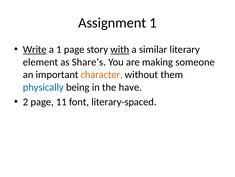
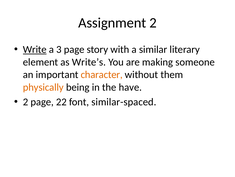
Assignment 1: 1 -> 2 (153, 23)
a 1: 1 -> 3 (59, 49)
with underline: present -> none (120, 49)
Share’s: Share’s -> Write’s (89, 62)
physically colour: blue -> orange (43, 87)
11: 11 -> 22 (61, 102)
literary-spaced: literary-spaced -> similar-spaced (124, 102)
